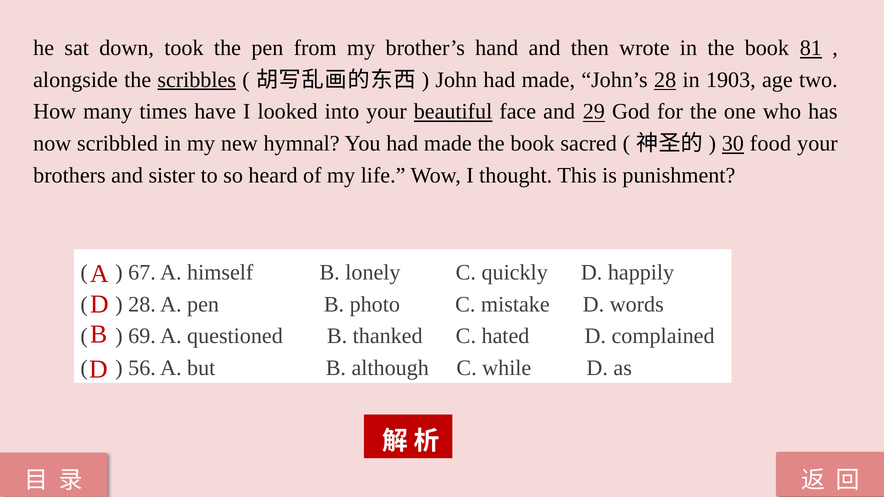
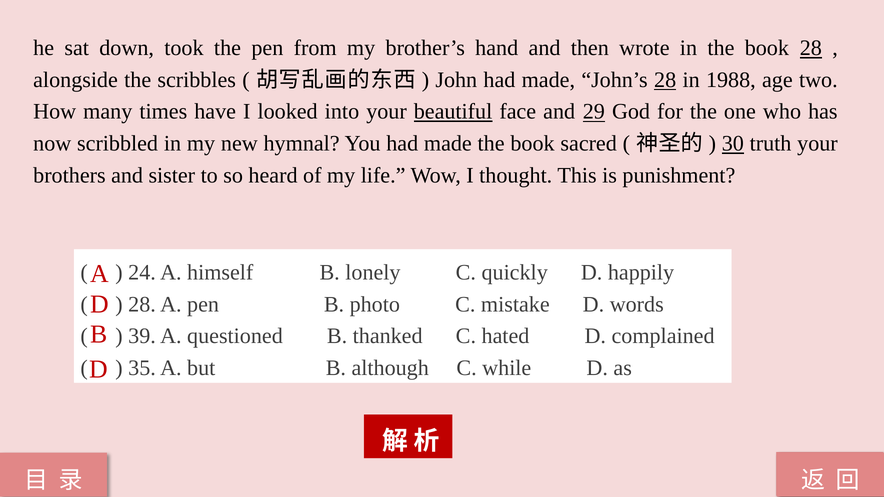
book 81: 81 -> 28 (811, 48)
scribbles underline: present -> none (197, 80)
1903: 1903 -> 1988 (731, 80)
food: food -> truth (771, 144)
67: 67 -> 24 (142, 273)
69: 69 -> 39 (142, 336)
56: 56 -> 35 (142, 368)
